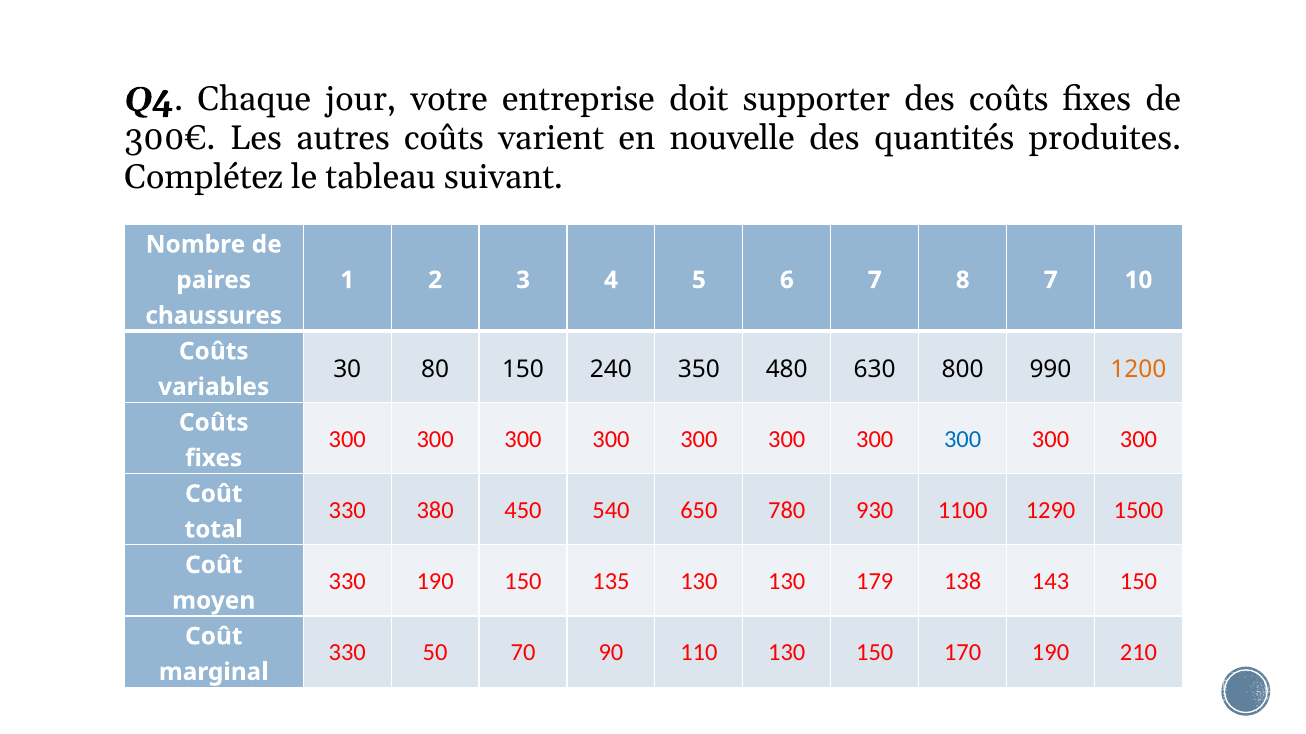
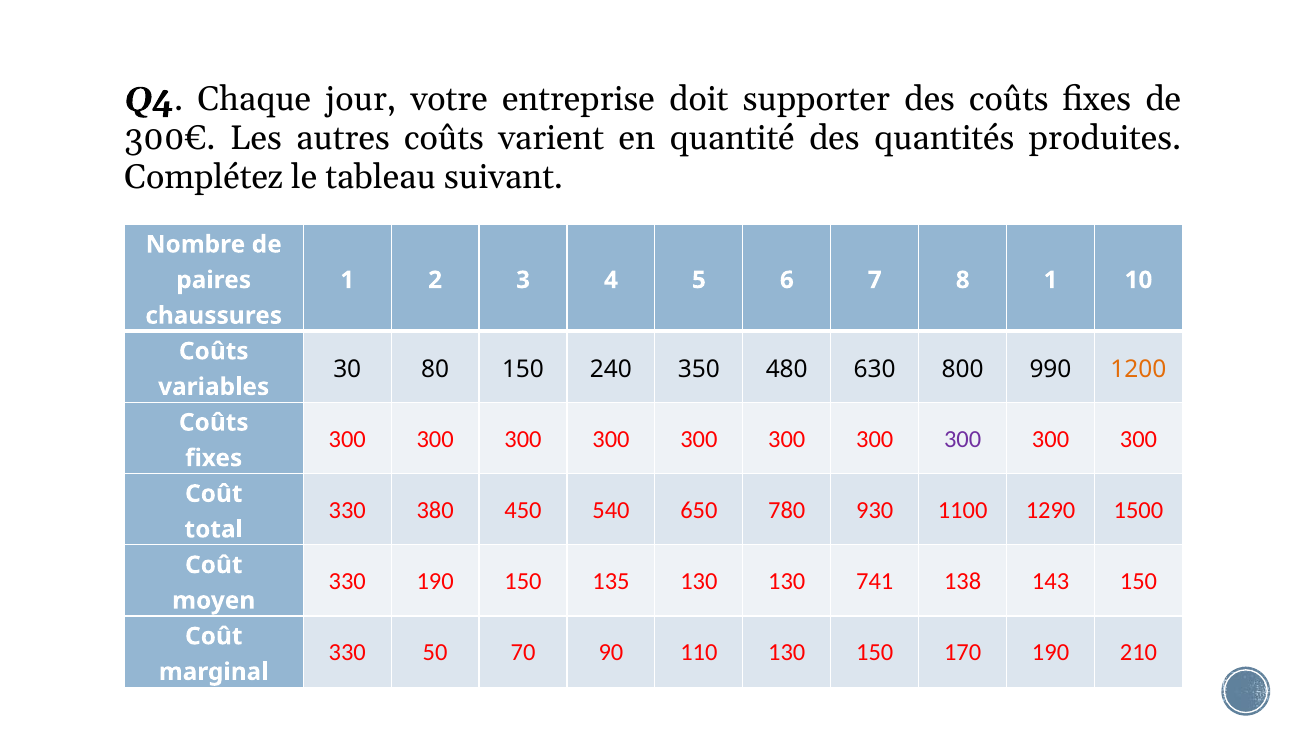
nouvelle: nouvelle -> quantité (732, 138)
8 7: 7 -> 1 (1051, 280)
300 colour: blue -> purple (963, 440)
179: 179 -> 741 (875, 582)
